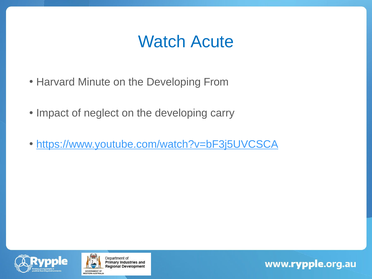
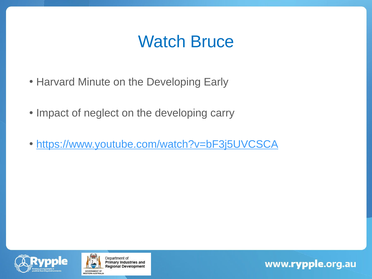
Acute: Acute -> Bruce (212, 42)
From: From -> Early (216, 82)
